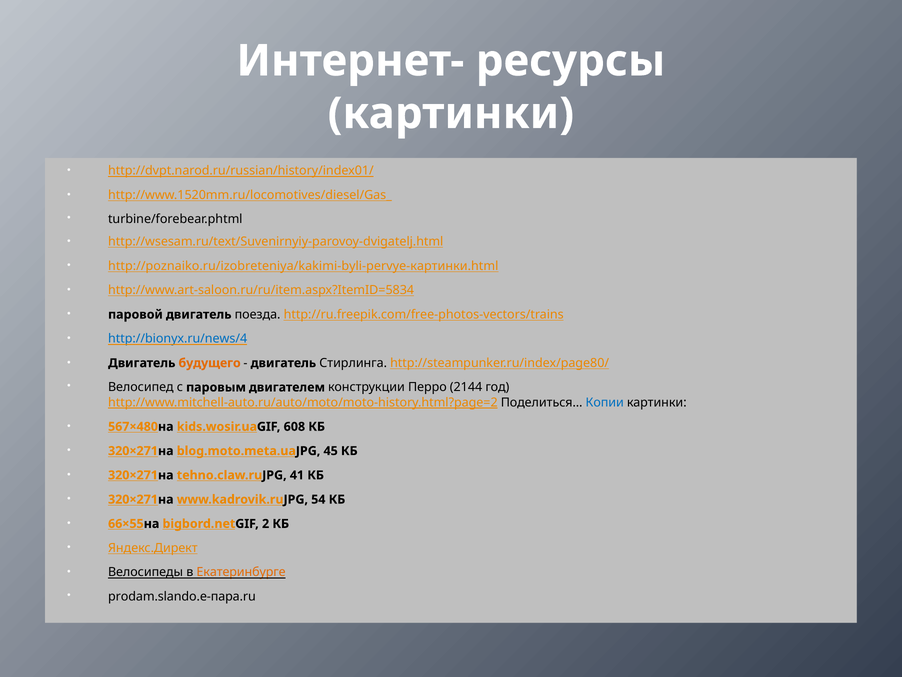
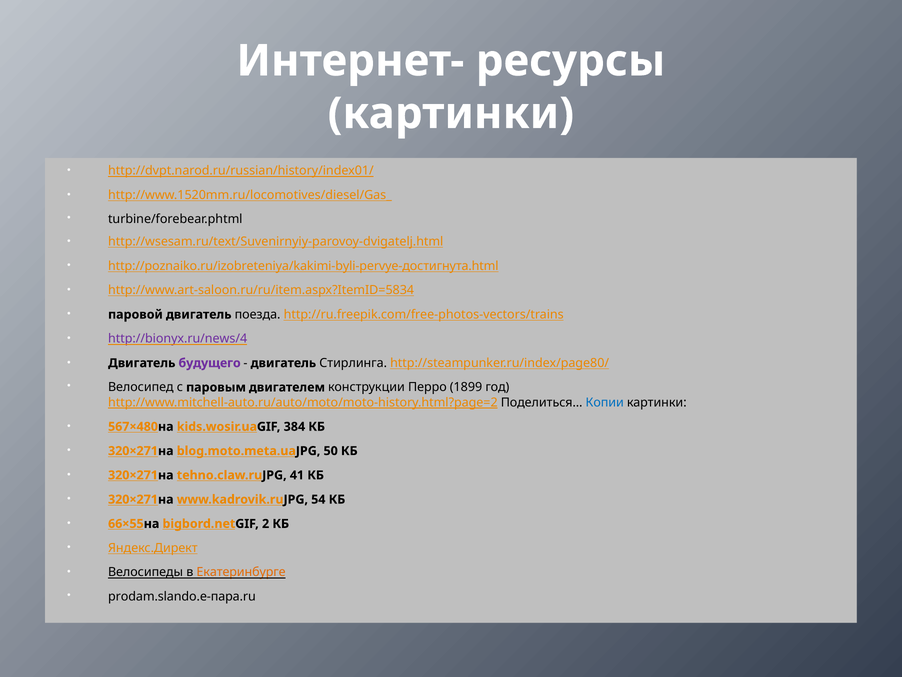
http://poznaiko.ru/izobreteniya/kakimi-byli-pervye-картинки.html: http://poznaiko.ru/izobreteniya/kakimi-byli-pervye-картинки.html -> http://poznaiko.ru/izobreteniya/kakimi-byli-pervye-достигнута.html (303, 266)
http://bionyx.ru/news/4 colour: blue -> purple (178, 339)
будущего colour: orange -> purple (210, 363)
2144: 2144 -> 1899 (466, 387)
608: 608 -> 384 (294, 426)
45: 45 -> 50 (331, 451)
